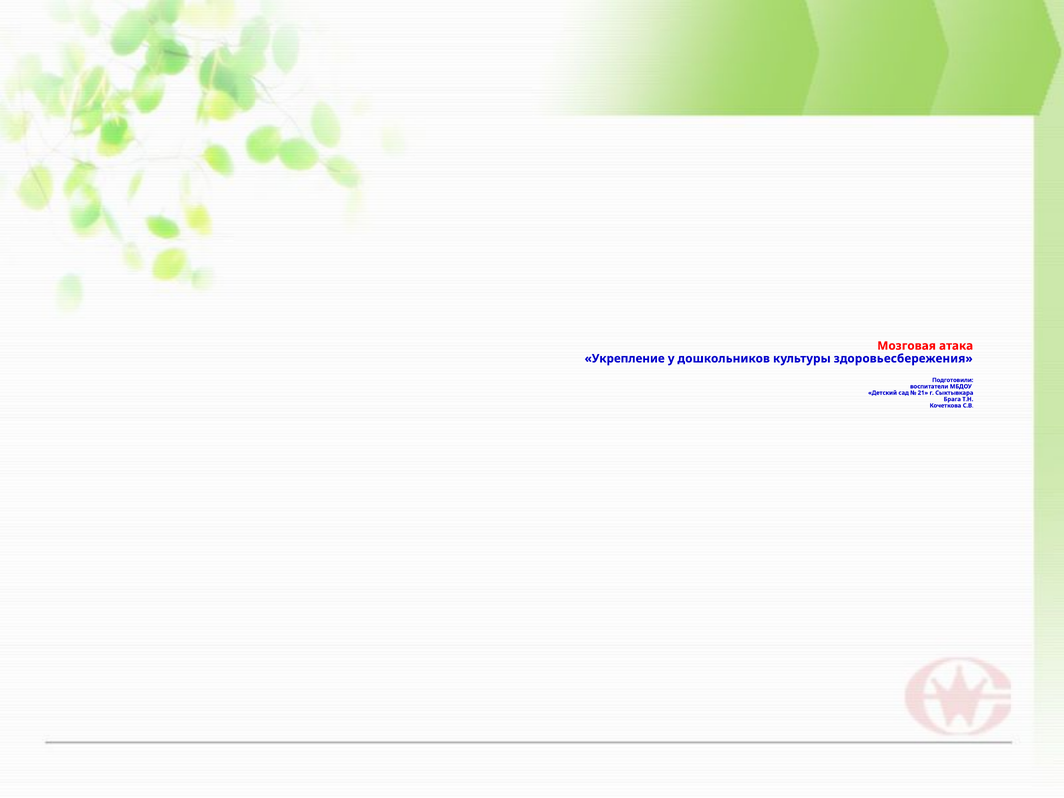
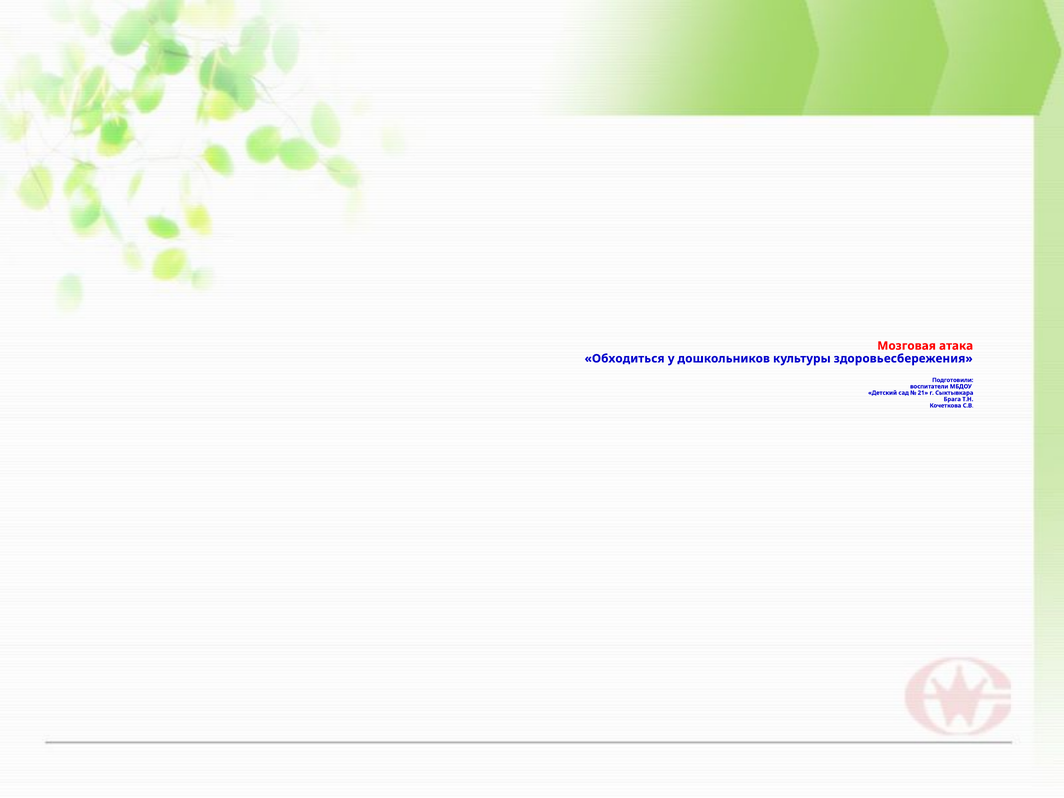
Укрепление: Укрепление -> Обходиться (625, 359)
